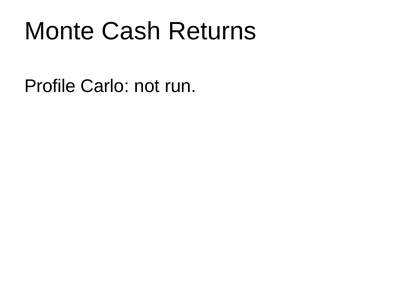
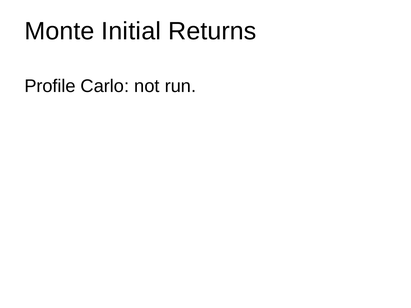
Cash: Cash -> Initial (131, 31)
